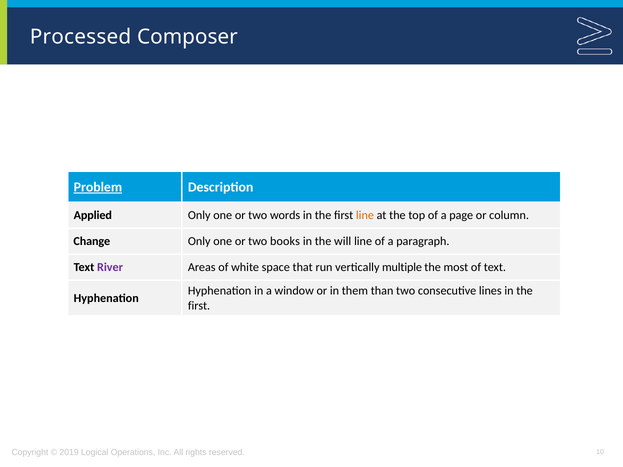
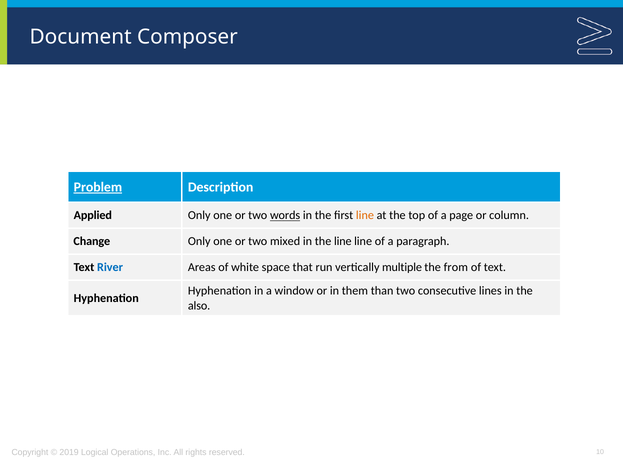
Processed: Processed -> Document (81, 37)
words underline: none -> present (285, 216)
books: books -> mixed (285, 242)
the will: will -> line (343, 242)
River colour: purple -> blue (110, 267)
most: most -> from (456, 267)
first: first -> also (199, 306)
